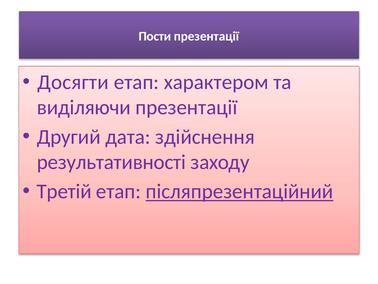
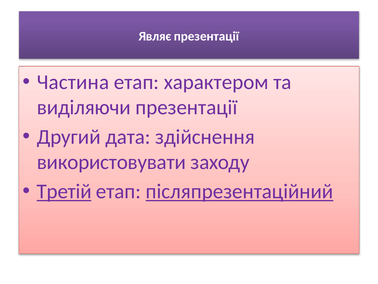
Пости: Пости -> Являє (155, 36)
Досягти: Досягти -> Частина (73, 82)
результативності: результативності -> використовувати (111, 162)
Третій underline: none -> present (64, 191)
